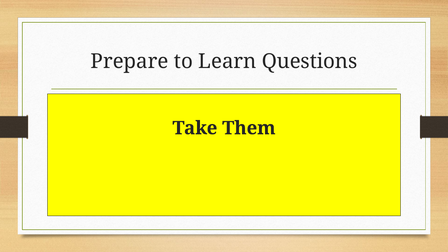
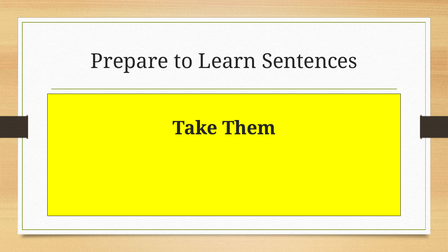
Questions: Questions -> Sentences (310, 61)
